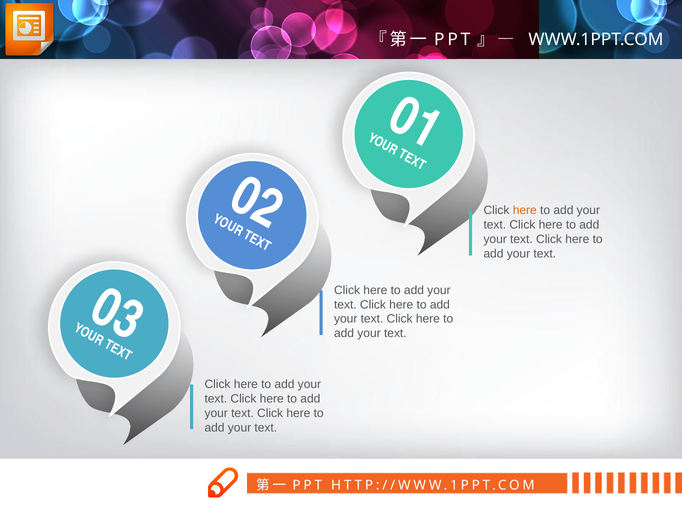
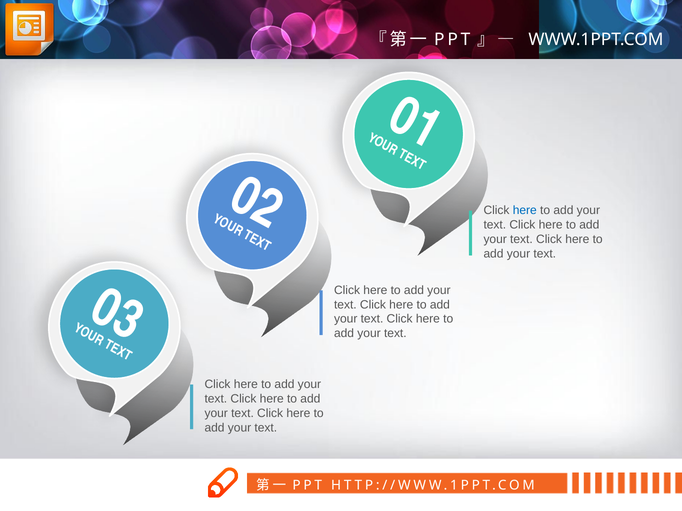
here colour: orange -> blue (525, 211)
